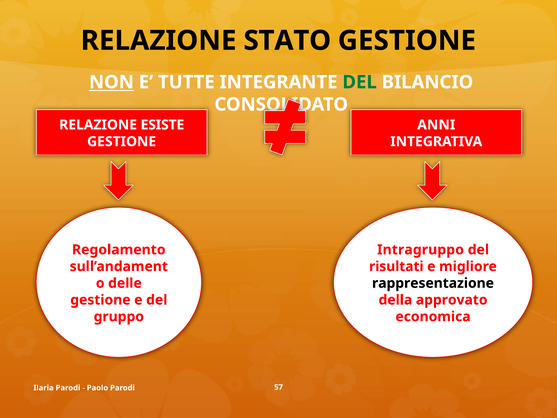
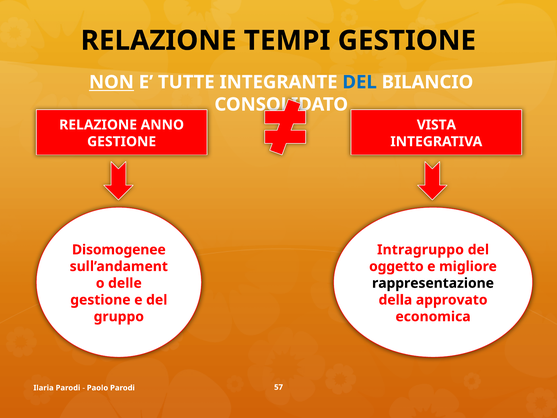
STATO: STATO -> TEMPI (287, 41)
DEL colour: green -> blue (360, 82)
ESISTE: ESISTE -> ANNO (162, 125)
ANNI: ANNI -> VISTA (436, 125)
Regolamento: Regolamento -> Disomogenee (119, 250)
risultati: risultati -> oggetto (396, 266)
